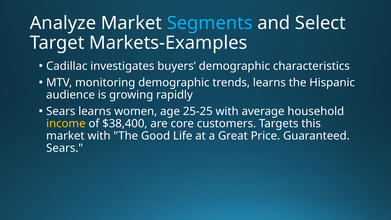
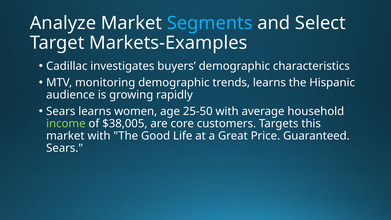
25-25: 25-25 -> 25-50 (198, 111)
income colour: yellow -> light green (66, 124)
$38,400: $38,400 -> $38,005 (125, 124)
